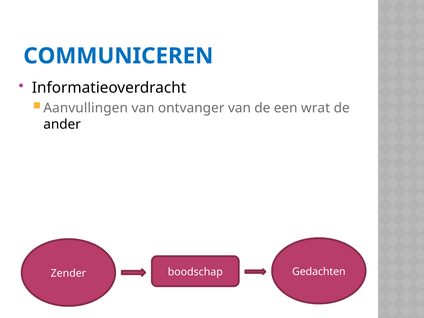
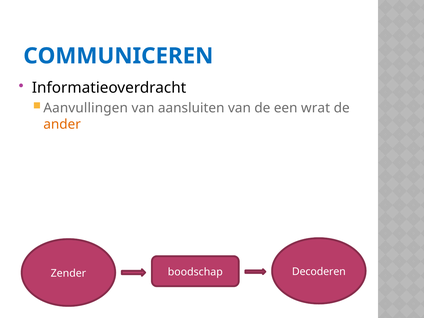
ontvanger: ontvanger -> aansluiten (191, 108)
ander colour: black -> orange (62, 124)
Gedachten: Gedachten -> Decoderen (319, 272)
